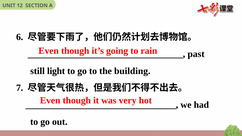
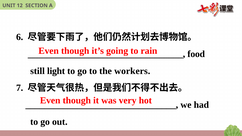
past: past -> food (196, 54)
building: building -> workers (132, 71)
